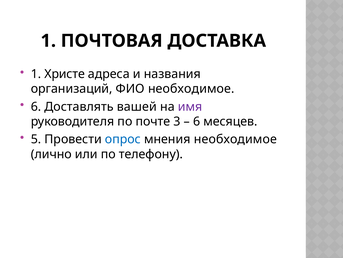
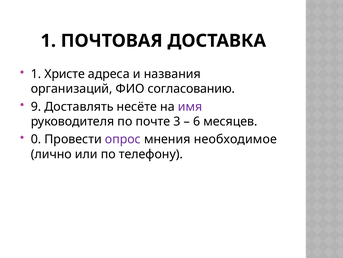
ФИО необходимое: необходимое -> согласованию (191, 89)
6: 6 -> 9 (36, 106)
вашей: вашей -> несёте (137, 106)
5: 5 -> 0 (36, 139)
опрос colour: blue -> purple (123, 139)
